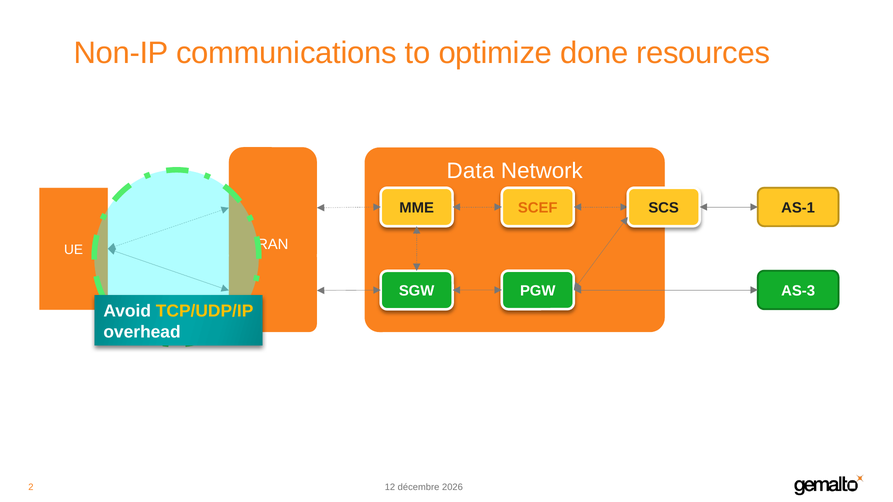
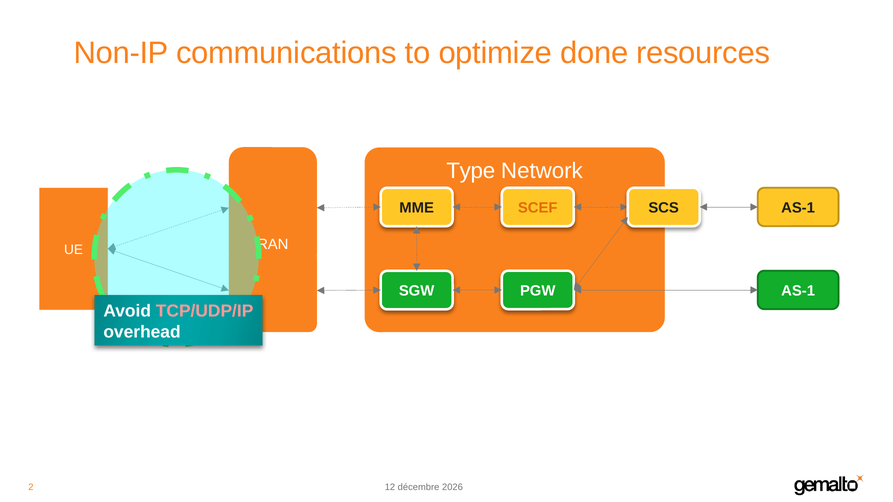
Data: Data -> Type (471, 171)
AS-3: AS-3 -> AS-1 (798, 291)
TCP/UDP/IP colour: yellow -> pink (205, 311)
